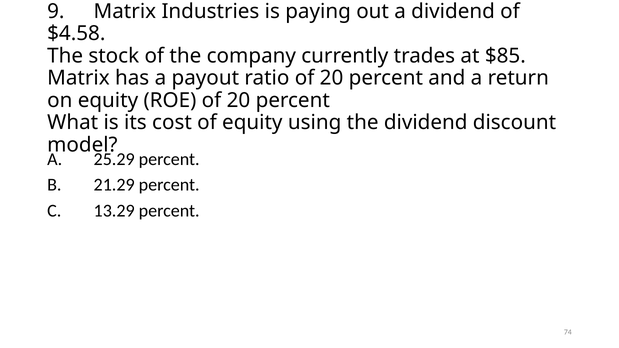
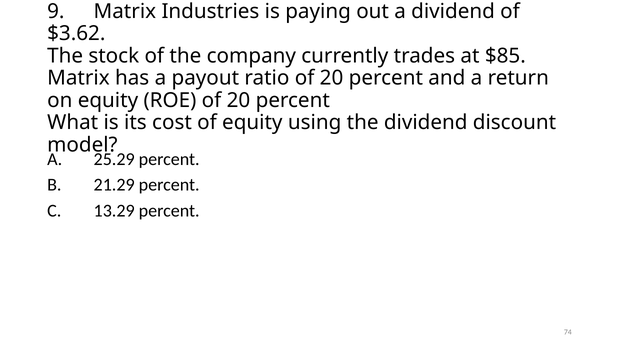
$4.58: $4.58 -> $3.62 (76, 34)
